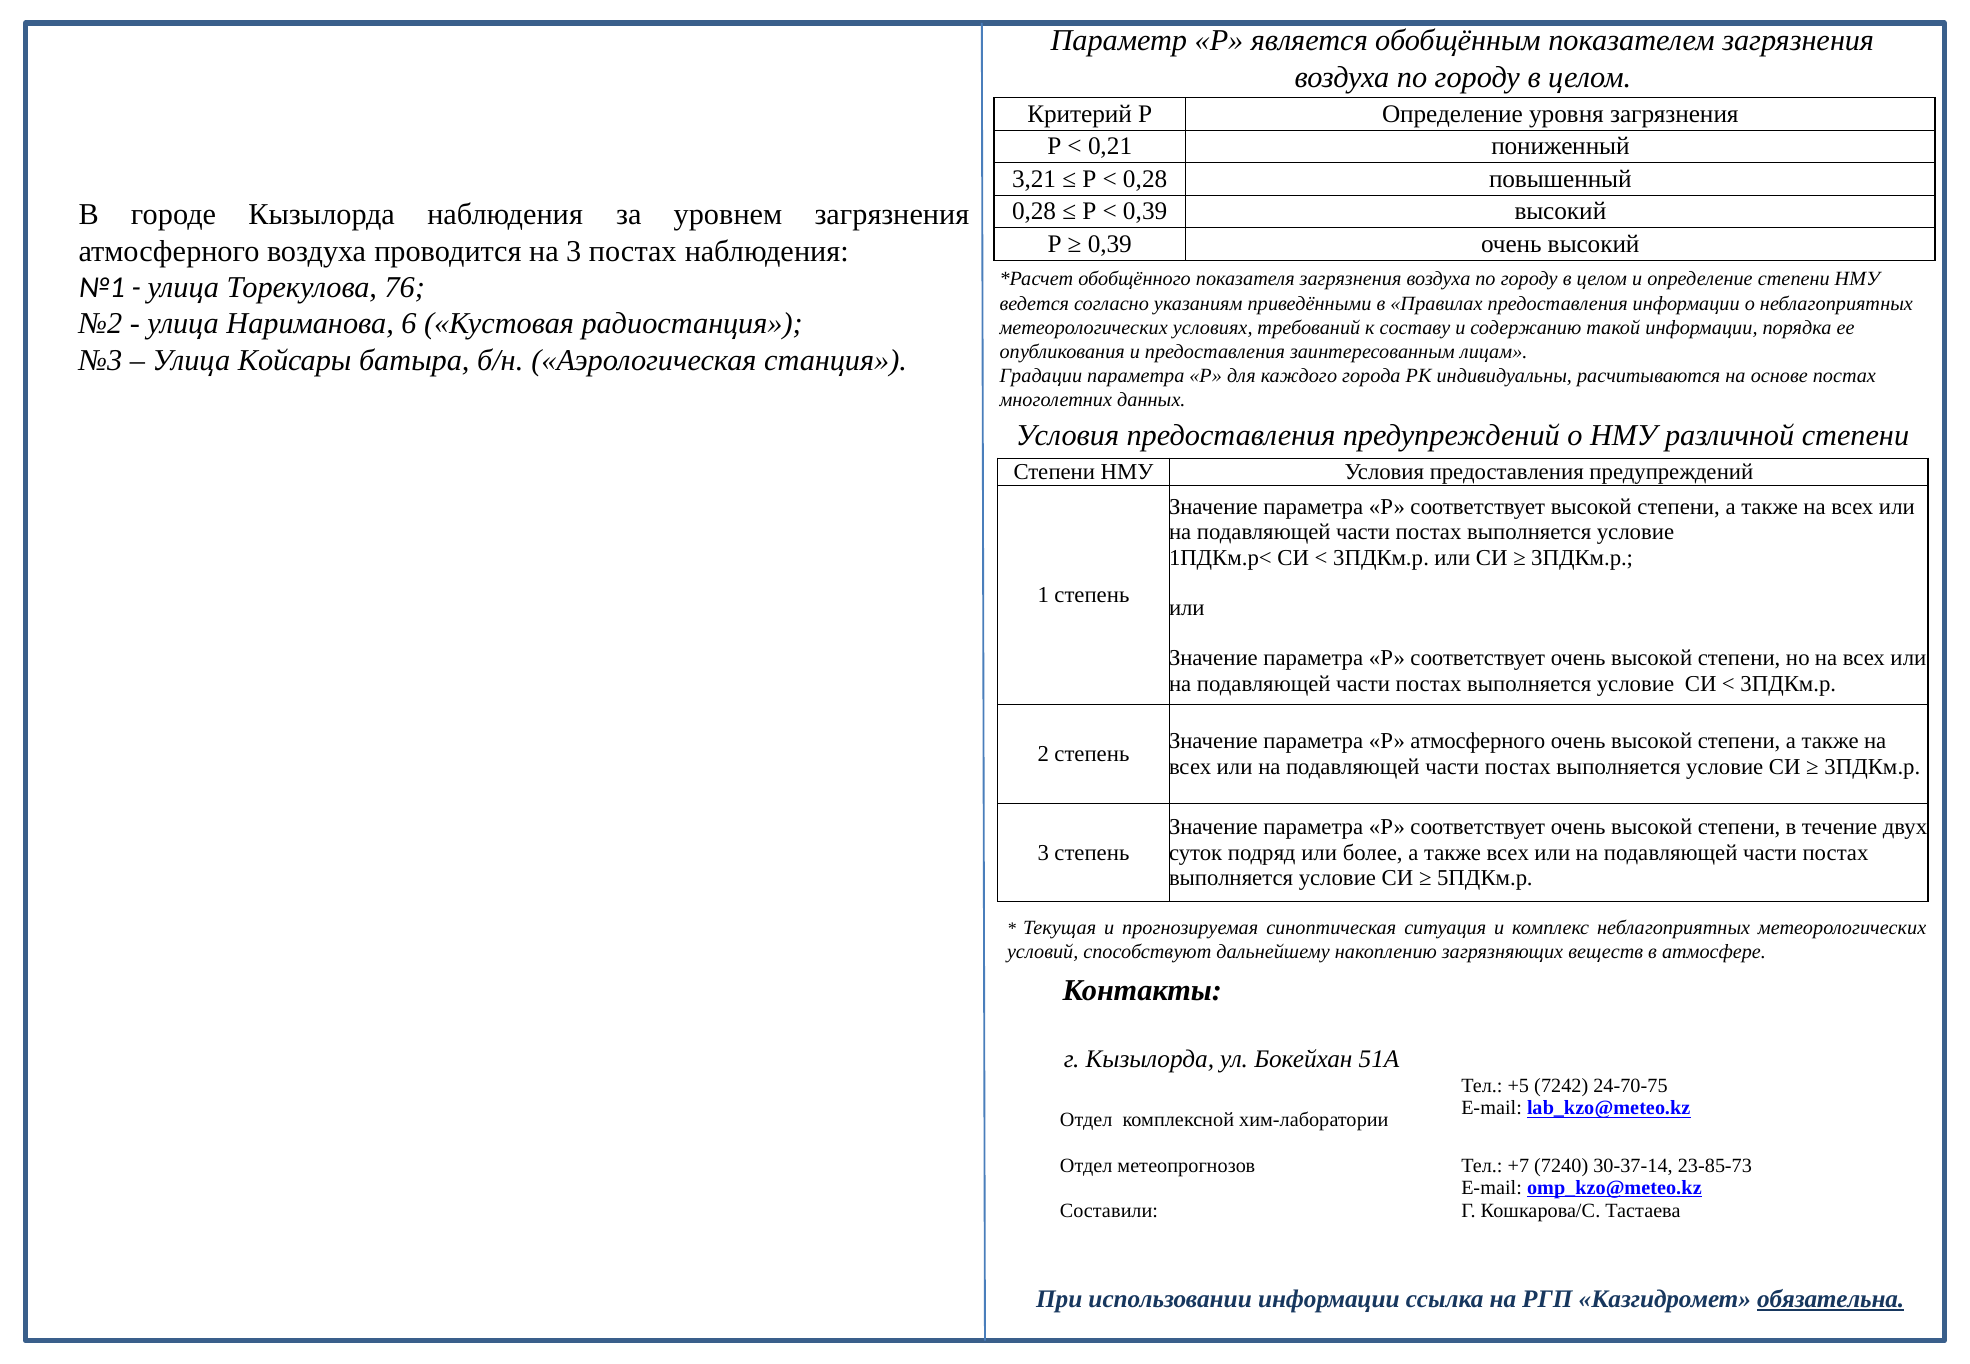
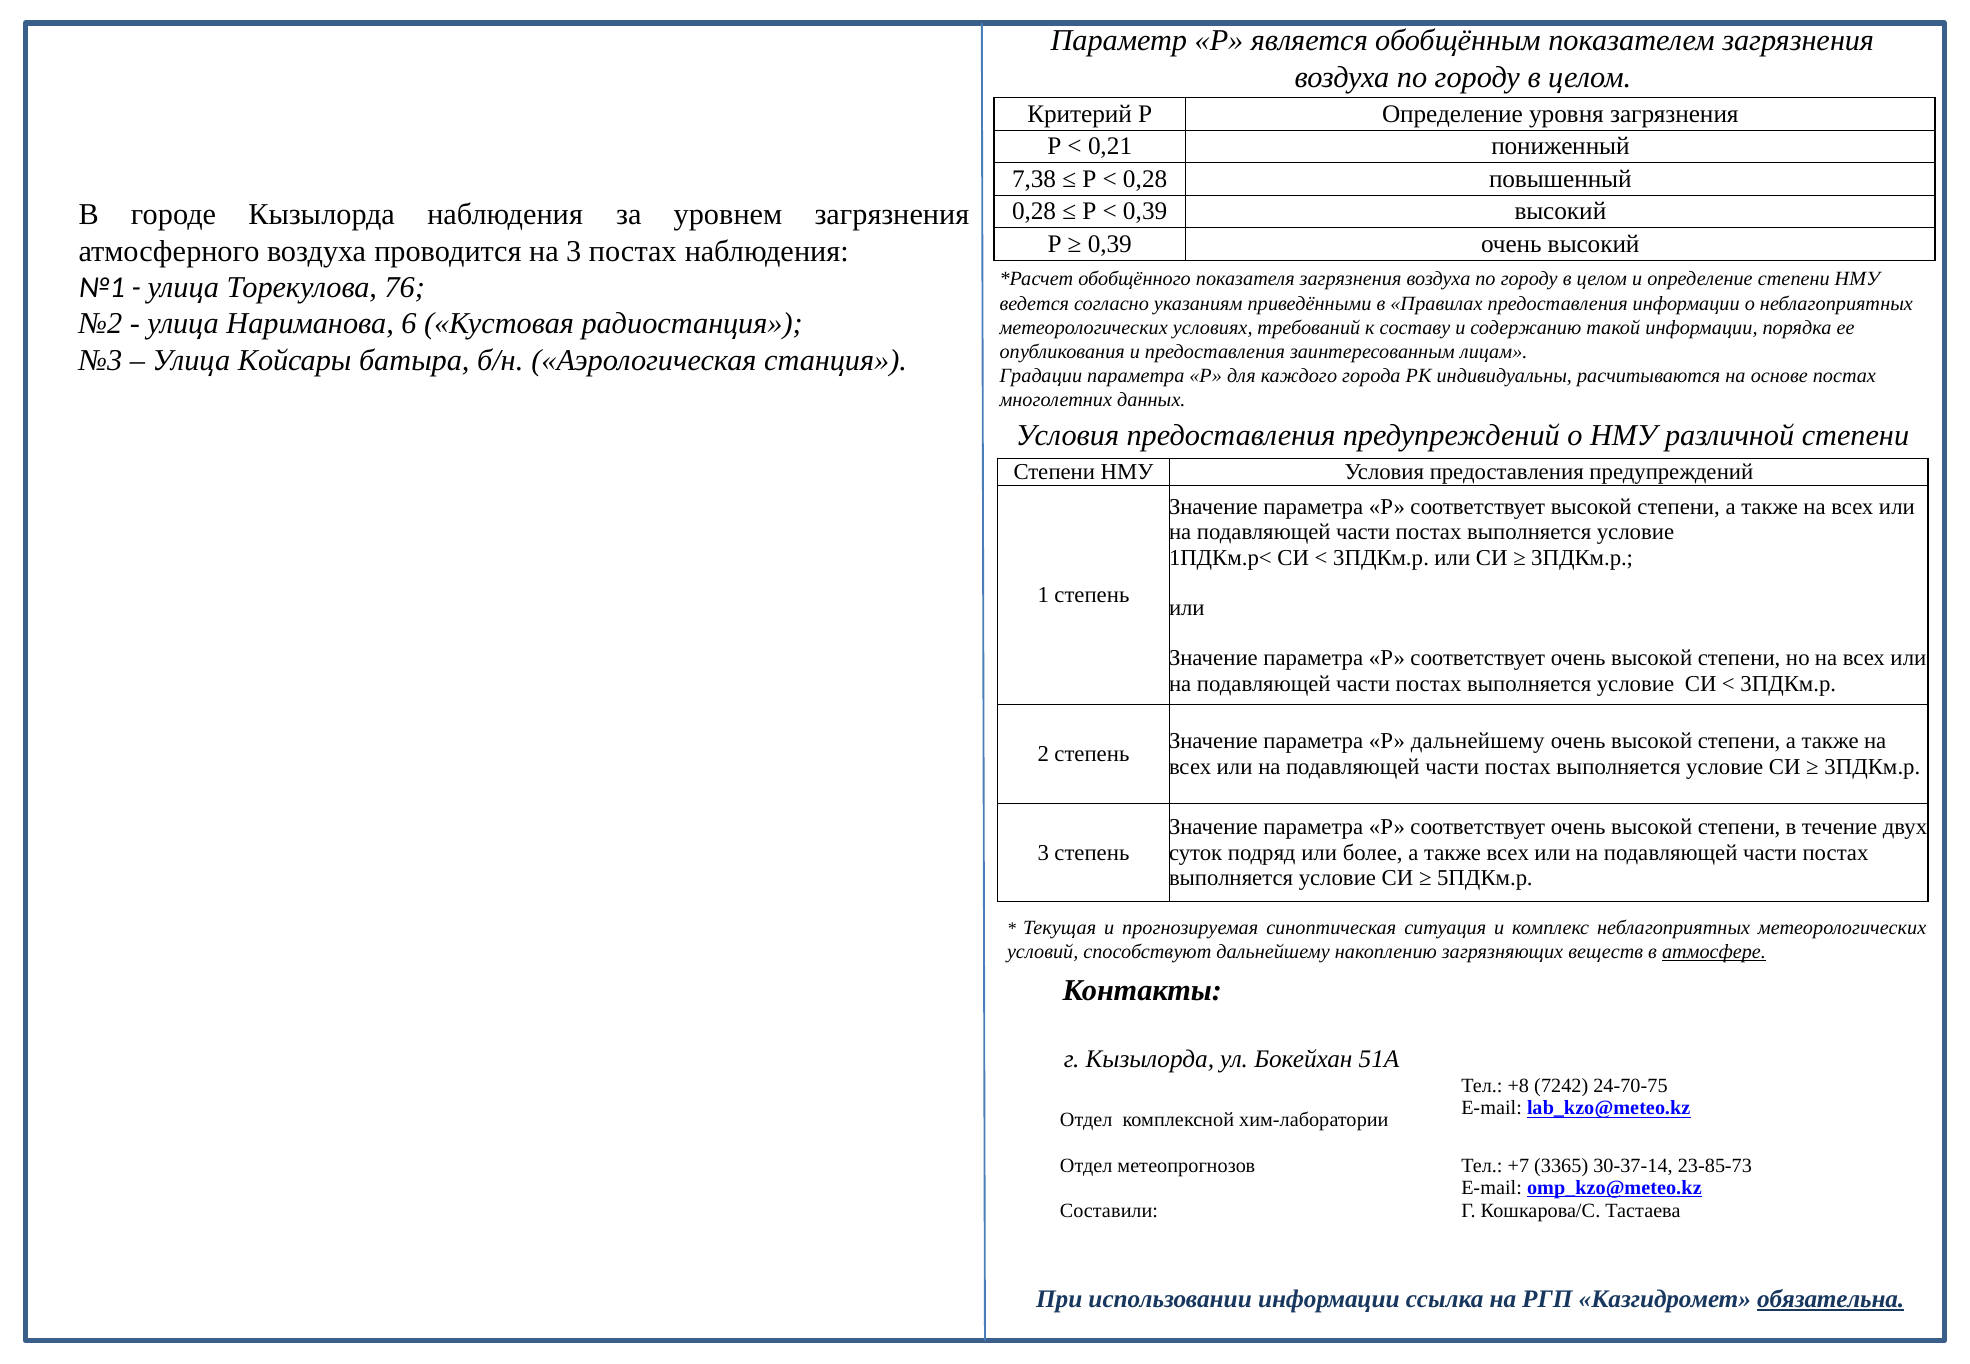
3,21: 3,21 -> 7,38 (1034, 179)
Р атмосферного: атмосферного -> дальнейшему (1478, 741)
атмосфере underline: none -> present (1714, 952)
+5: +5 -> +8 (1518, 1086)
7240: 7240 -> 3365 (1561, 1165)
